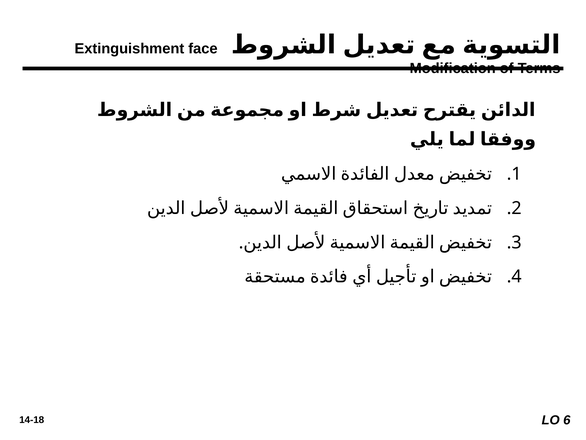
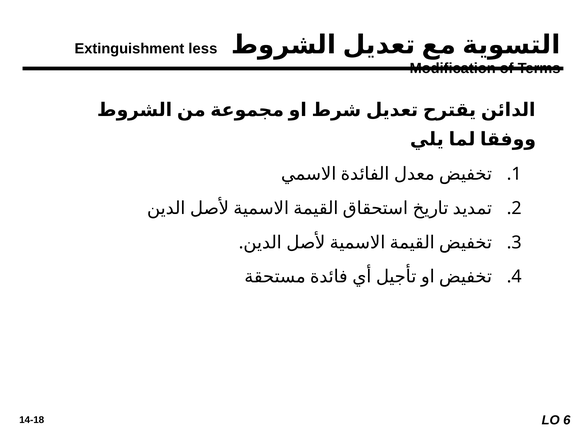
face: face -> less (203, 48)
